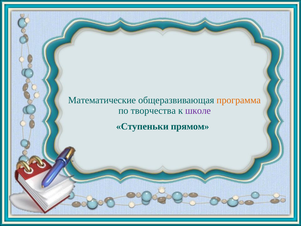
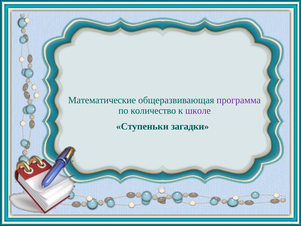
программа colour: orange -> purple (239, 100)
творчества: творчества -> количество (153, 111)
прямом: прямом -> загадки (190, 126)
